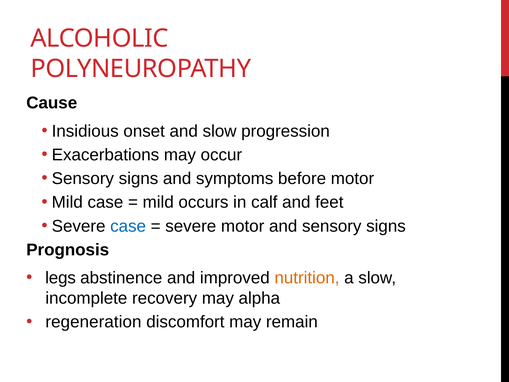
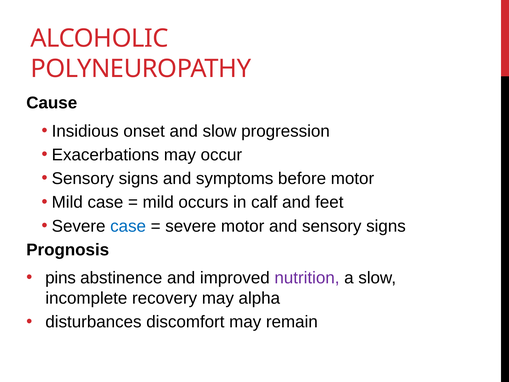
legs: legs -> pins (61, 278)
nutrition colour: orange -> purple (307, 278)
regeneration: regeneration -> disturbances (93, 322)
